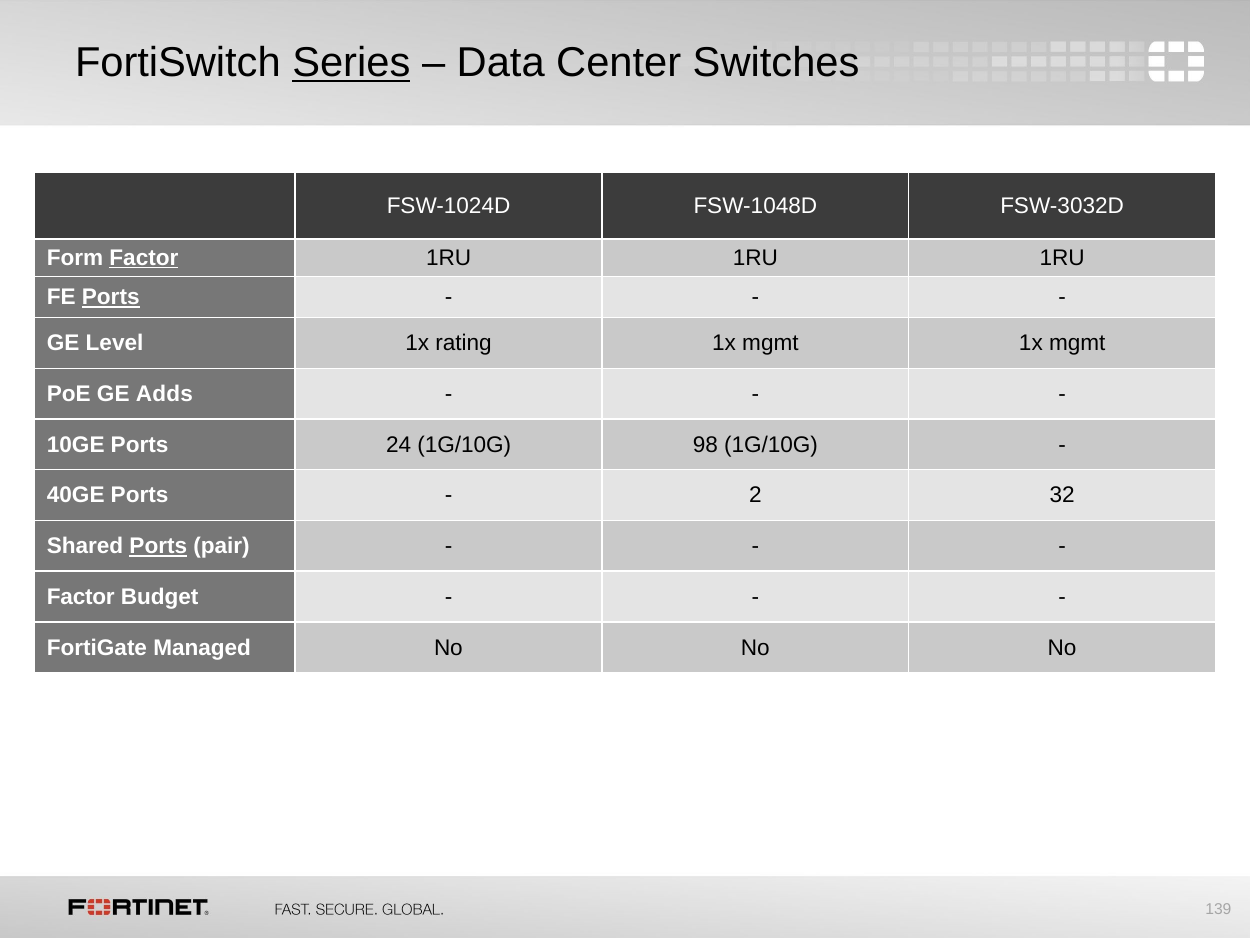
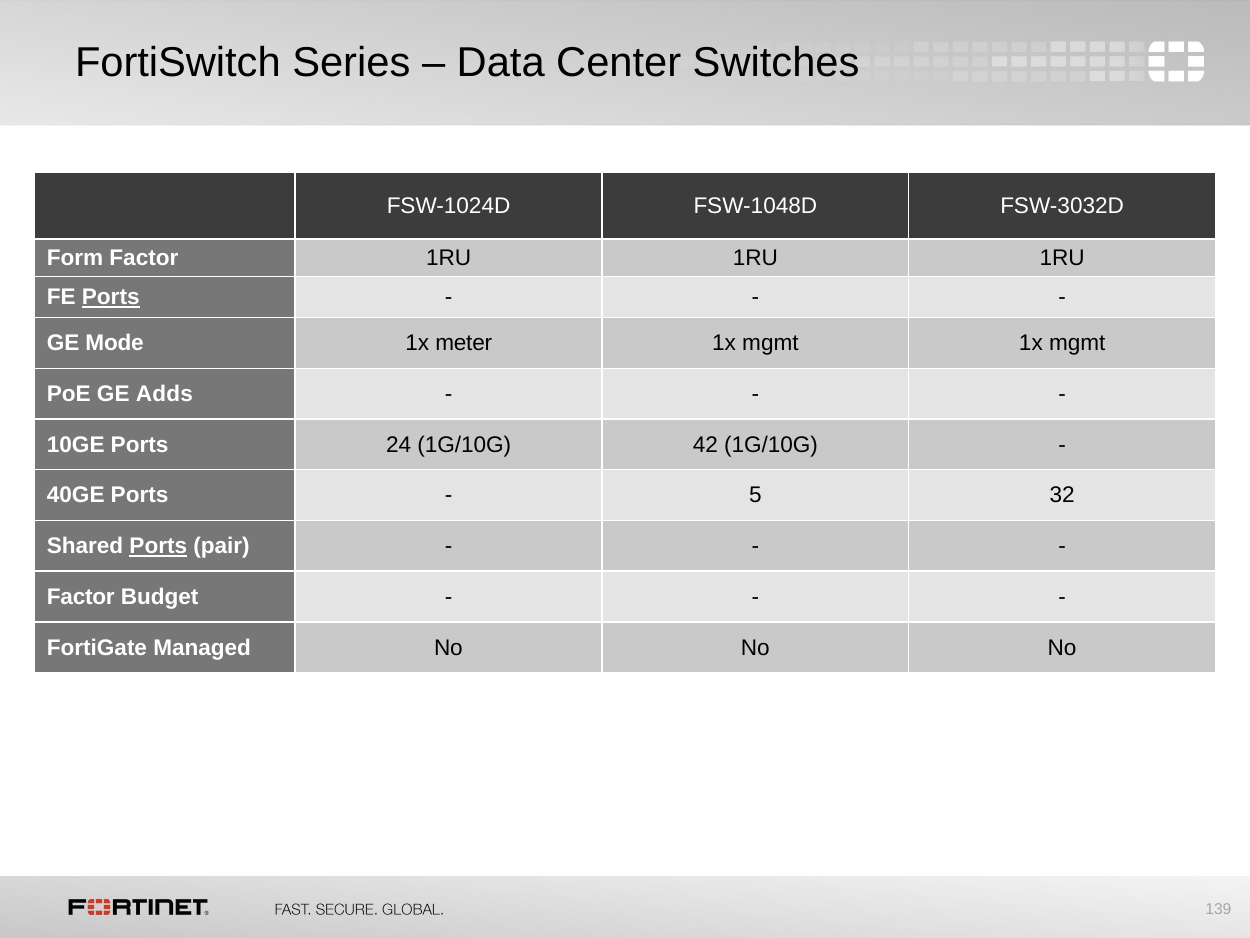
Series underline: present -> none (351, 63)
Factor underline: present -> none (144, 258)
Level: Level -> Mode (115, 343)
rating: rating -> meter (464, 343)
98: 98 -> 42 (705, 445)
2: 2 -> 5 (755, 495)
